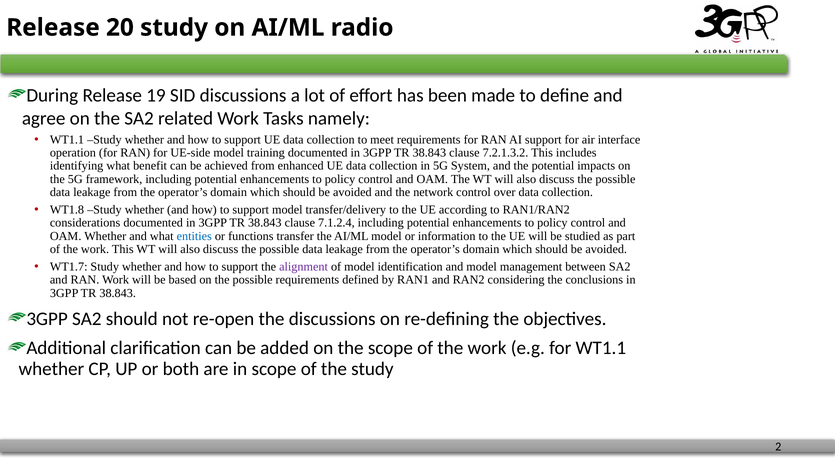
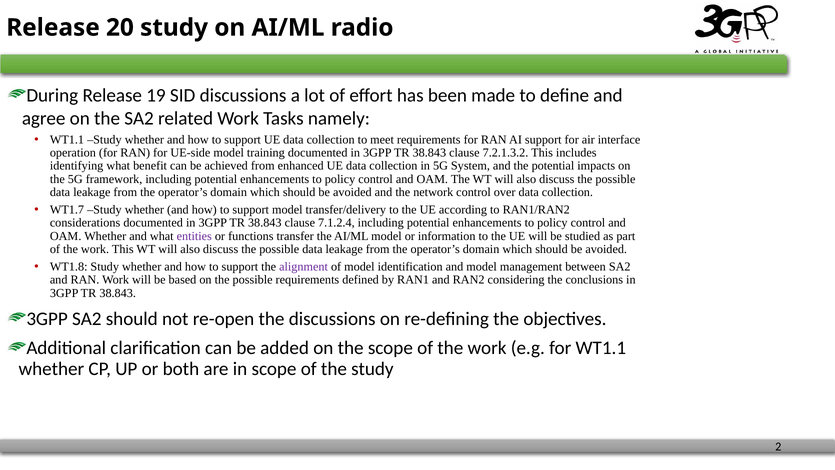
WT1.8: WT1.8 -> WT1.7 (67, 210)
entities colour: blue -> purple (194, 236)
WT1.7: WT1.7 -> WT1.8 (69, 267)
